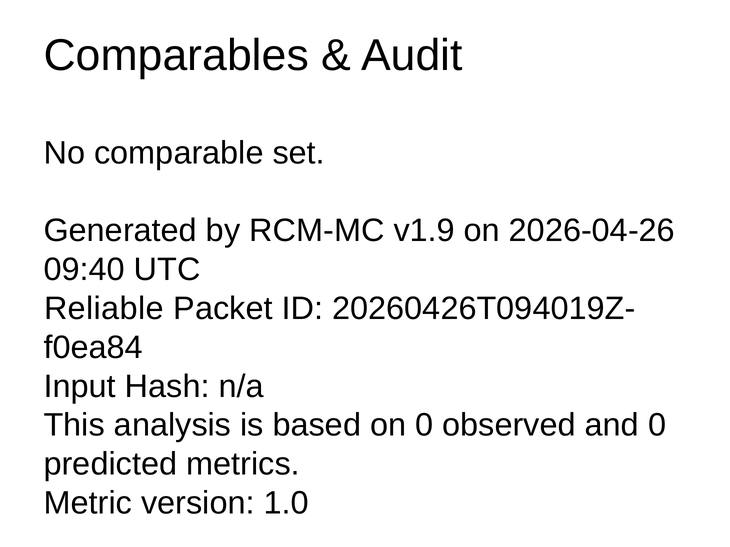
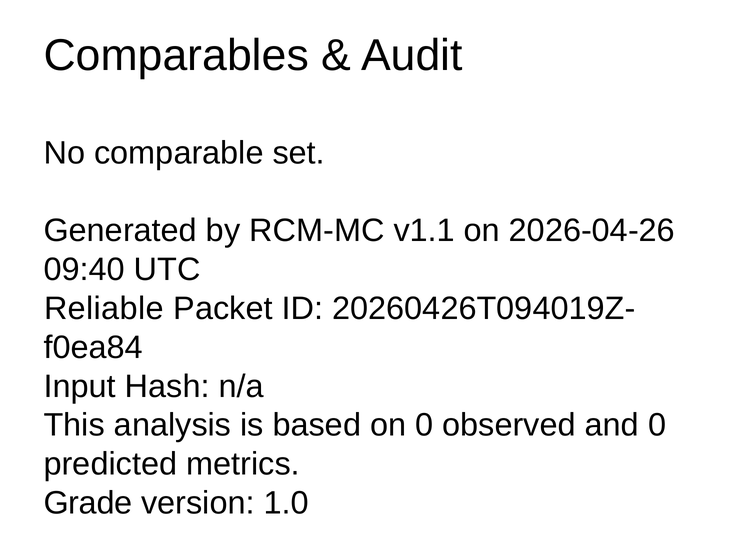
v1.9: v1.9 -> v1.1 (424, 231)
Metric: Metric -> Grade (88, 504)
